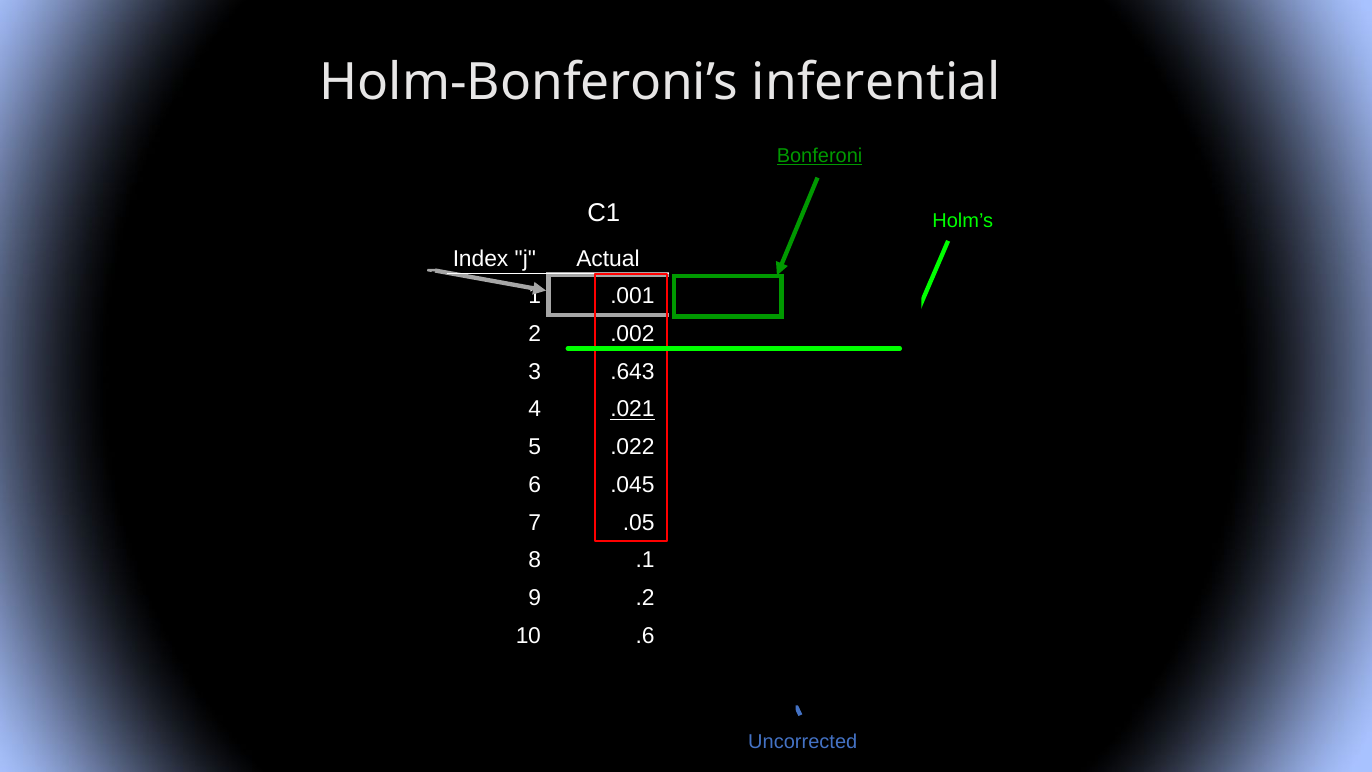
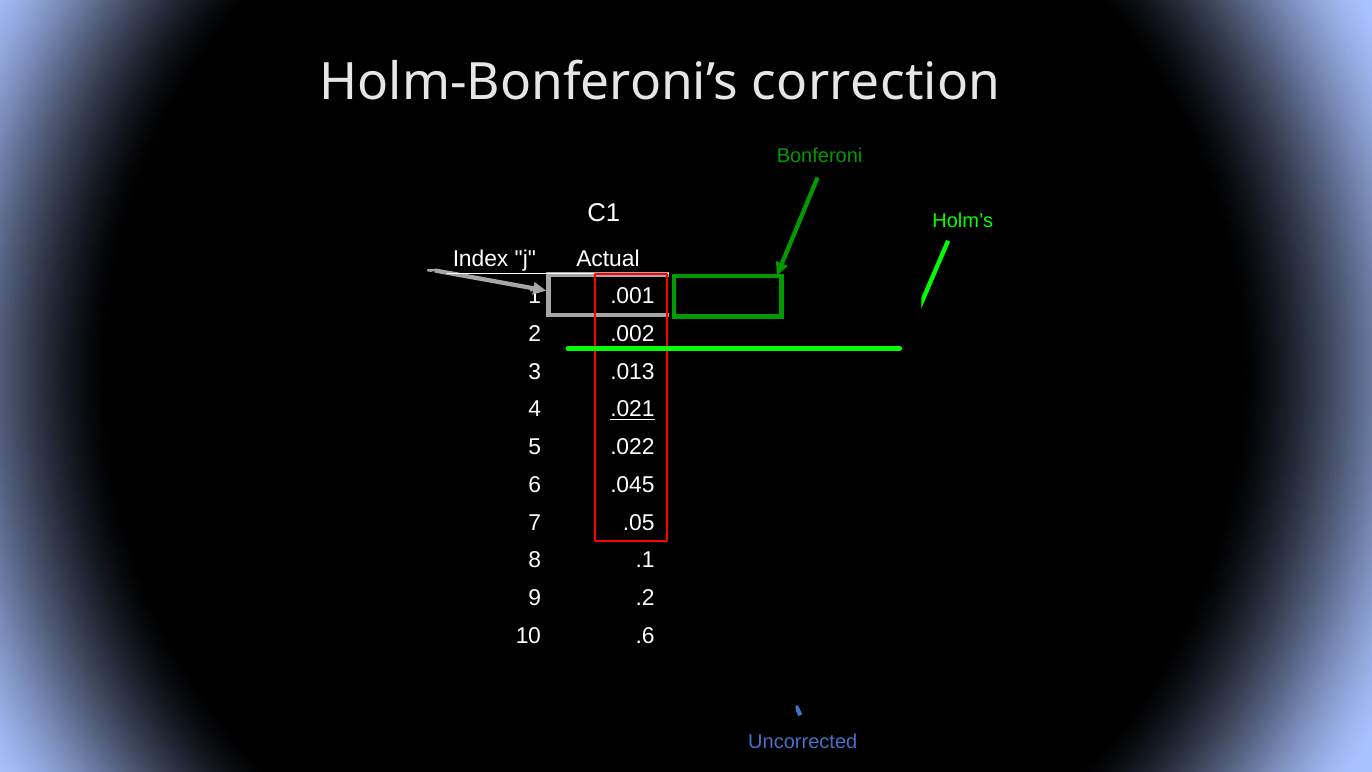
inferential: inferential -> correction (876, 83)
Bonferoni underline: present -> none (820, 156)
.643: .643 -> .013 (632, 372)
